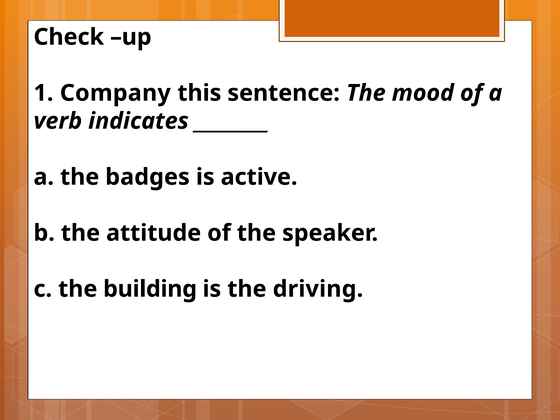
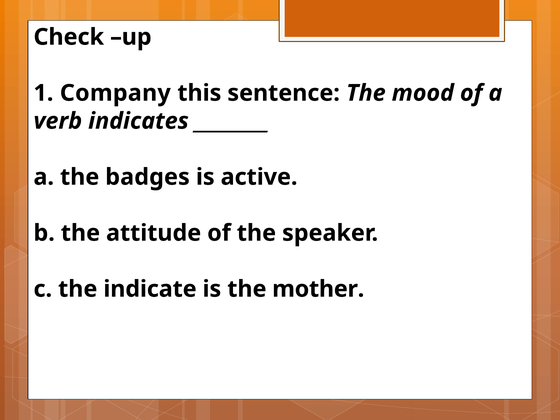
building: building -> indicate (150, 289)
driving: driving -> mother (318, 289)
